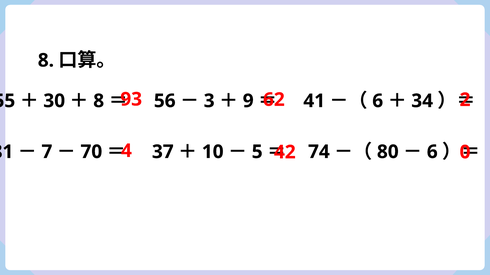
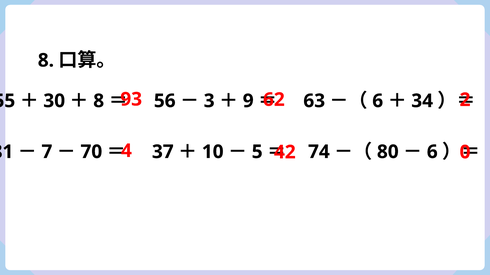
41: 41 -> 63 (314, 101)
